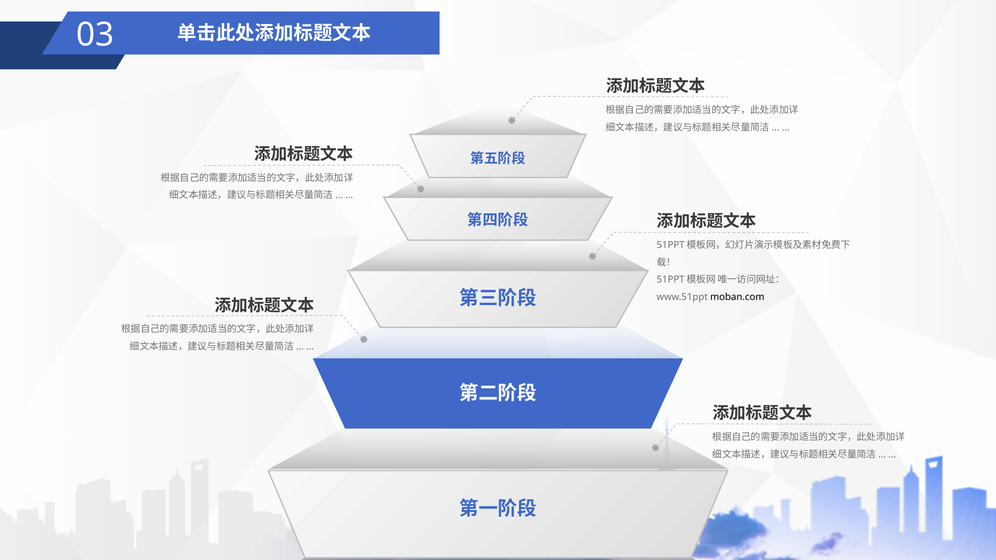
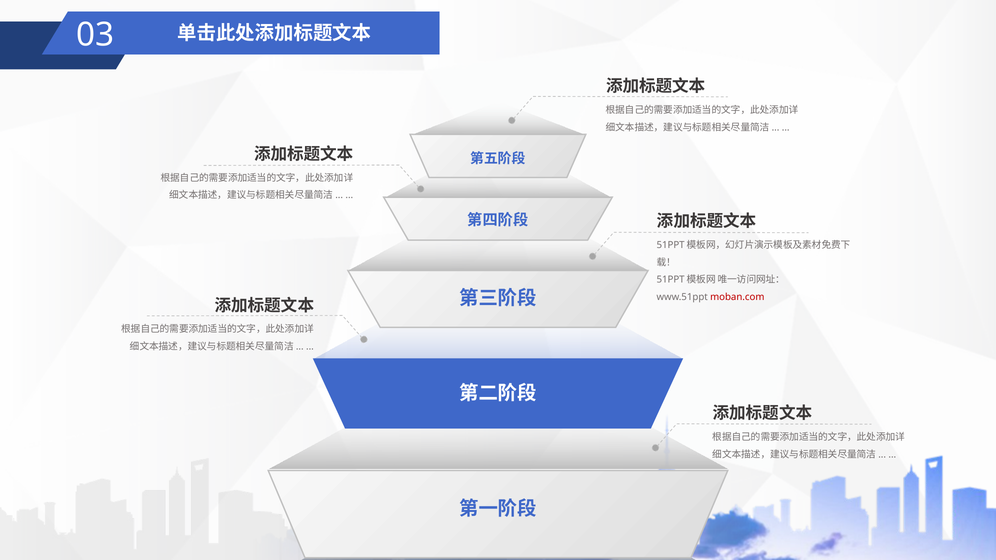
moban.com colour: black -> red (737, 297)
